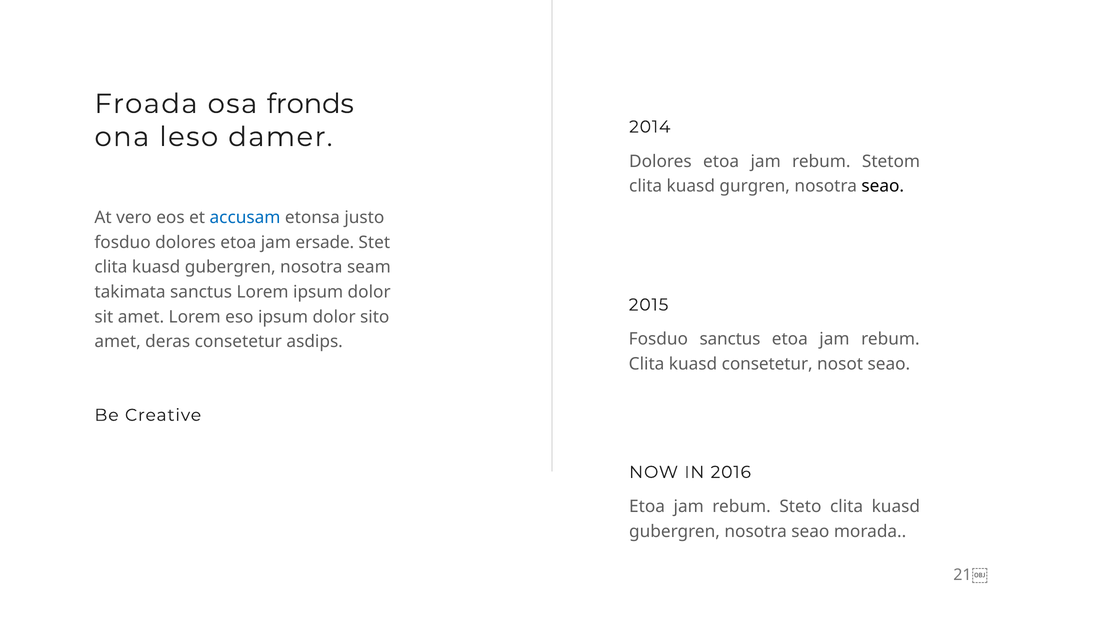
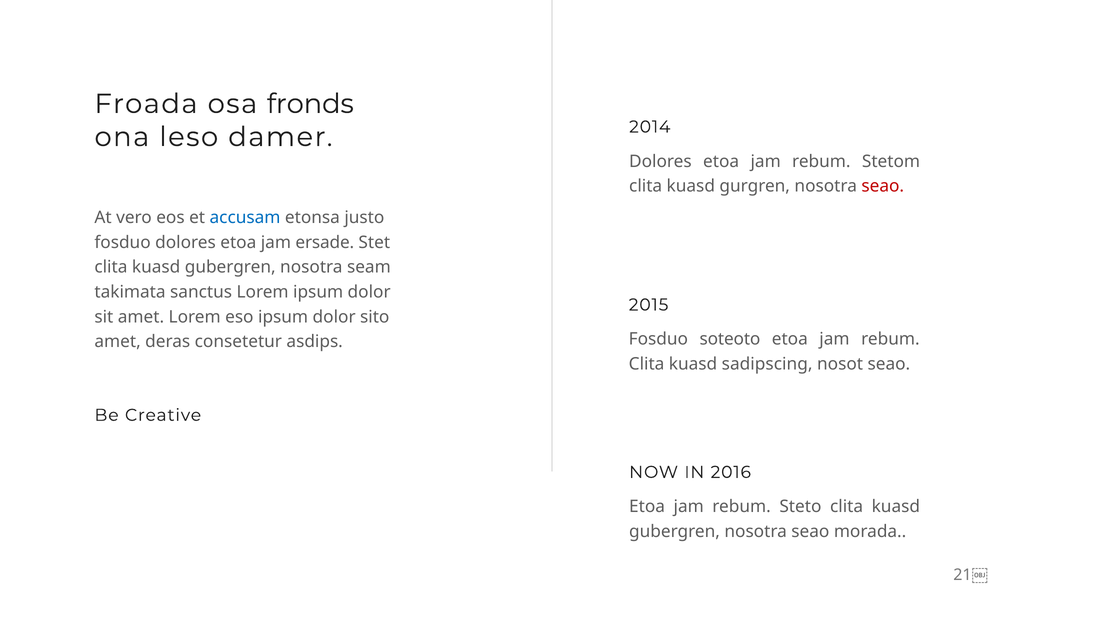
seao colour: black -> red (883, 186)
Fosduo sanctus: sanctus -> soteoto (730, 339)
kuasd consetetur: consetetur -> sadipscing (767, 364)
